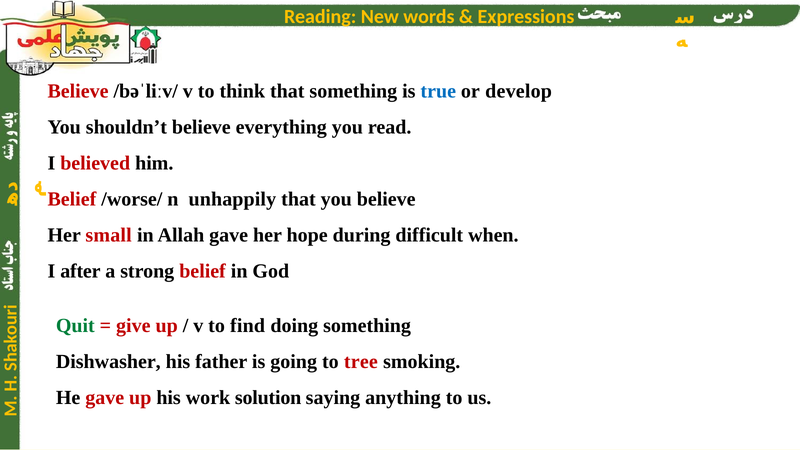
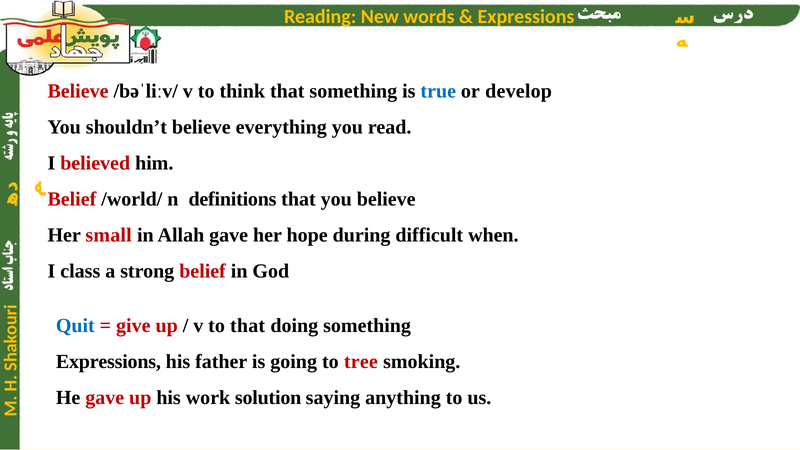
/worse/: /worse/ -> /world/ (132, 199)
unhappily: unhappily -> definitions (233, 199)
after: after -> class (80, 271)
Quit colour: green -> blue (75, 325)
to find: find -> that (248, 325)
Dishwasher: Dishwasher -> Expressions (108, 361)
